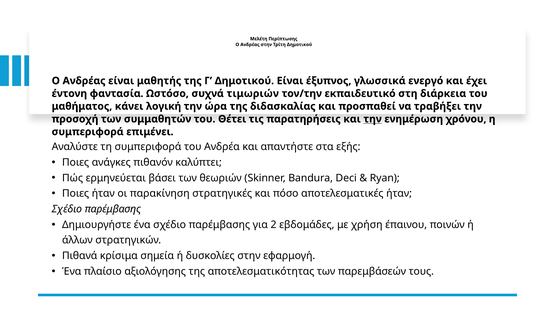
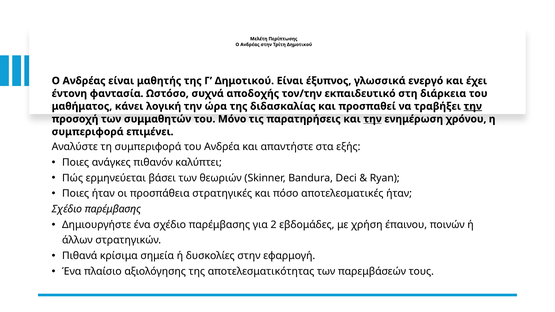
τιμωριών: τιμωριών -> αποδοχής (253, 94)
την underline: none -> present (473, 106)
Θέτει: Θέτει -> Μόνο (232, 119)
παρακίνηση: παρακίνηση -> προσπάθεια (160, 194)
